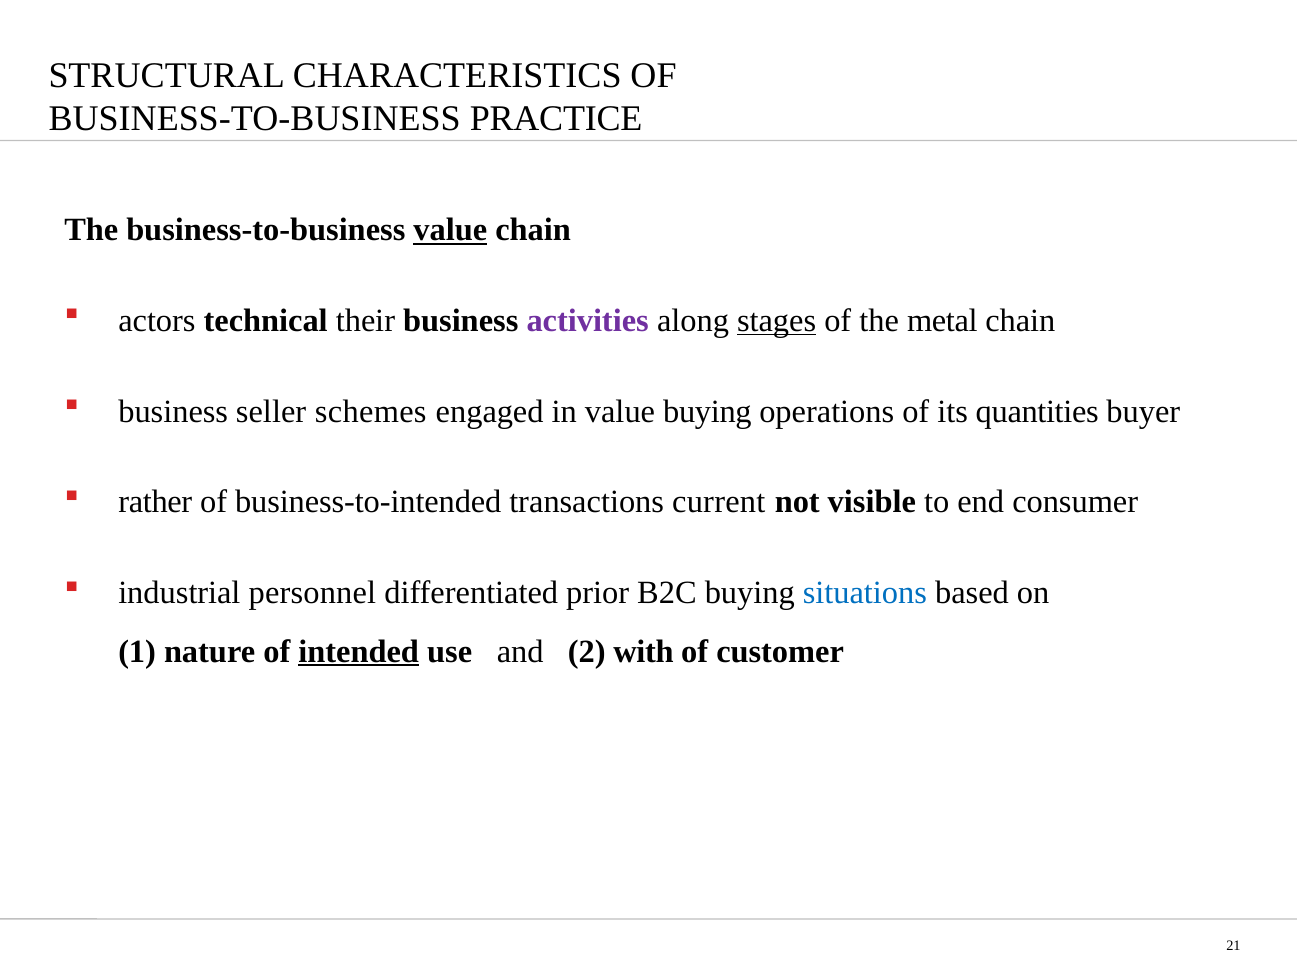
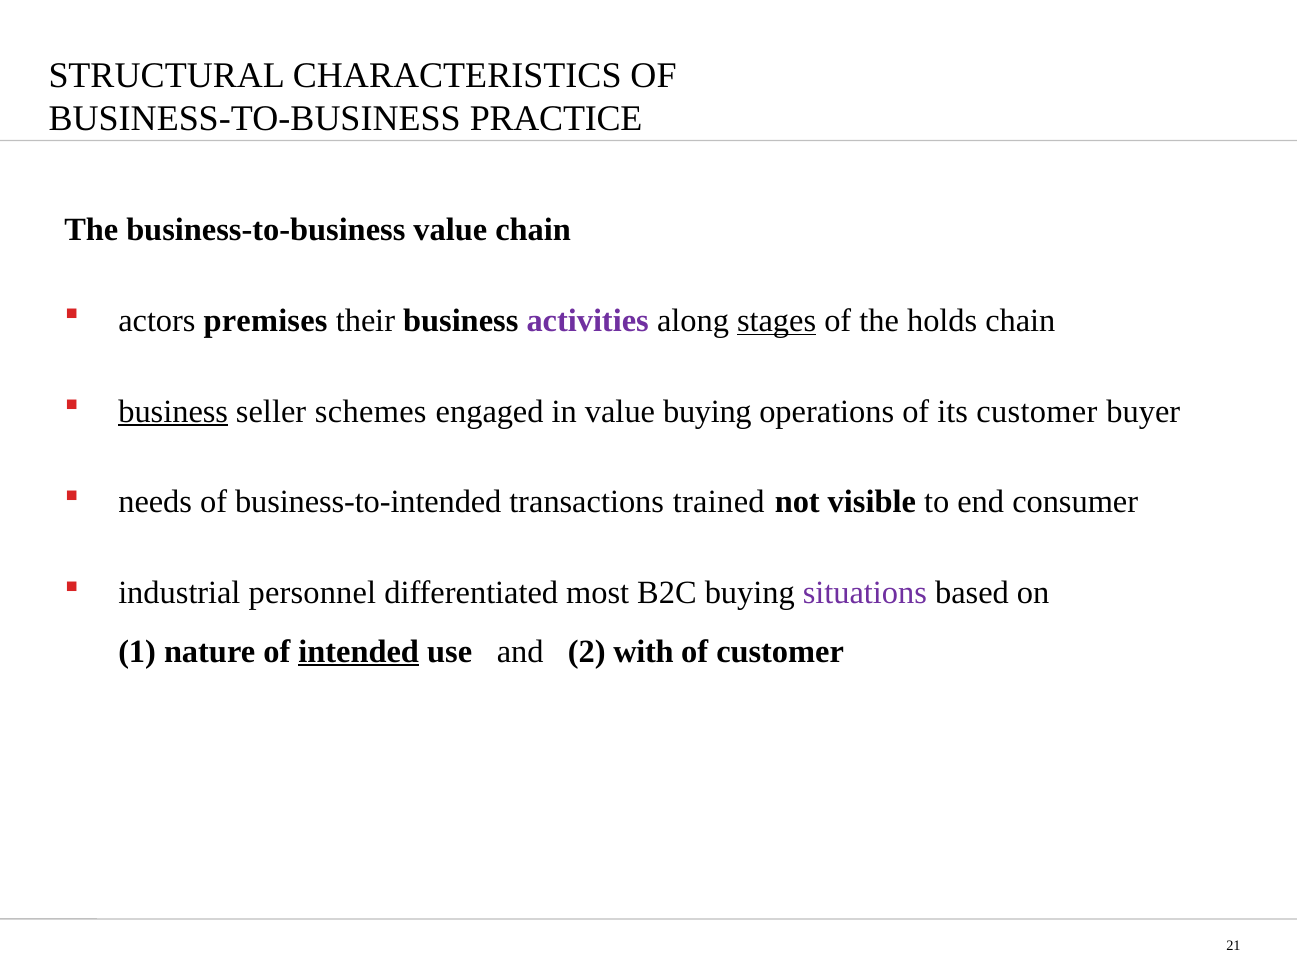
value underline: present -> none (450, 230)
technical: technical -> premises (266, 320)
metal: metal -> holds (942, 320)
business underline: none -> present (173, 411)
its quantities: quantities -> customer (1037, 411)
rather: rather -> needs (155, 502)
current: current -> trained (719, 502)
prior: prior -> most (598, 593)
situations colour: blue -> purple (865, 593)
